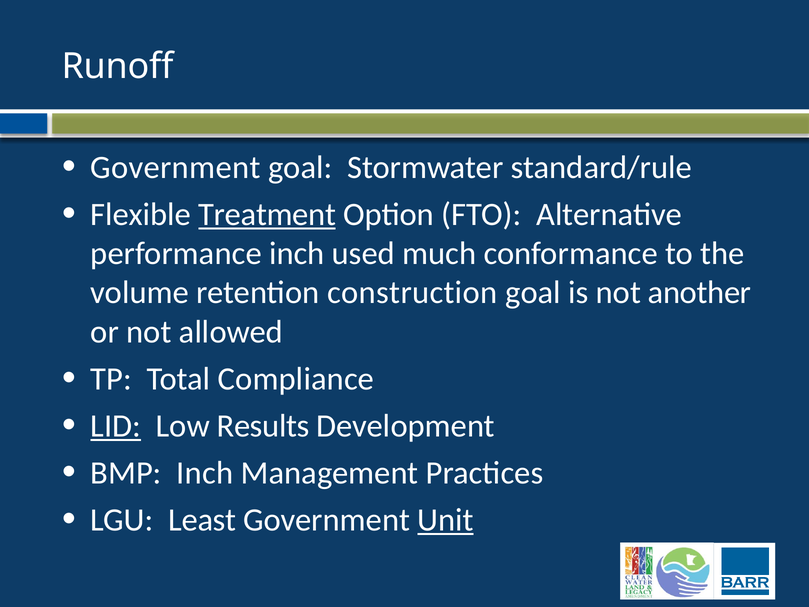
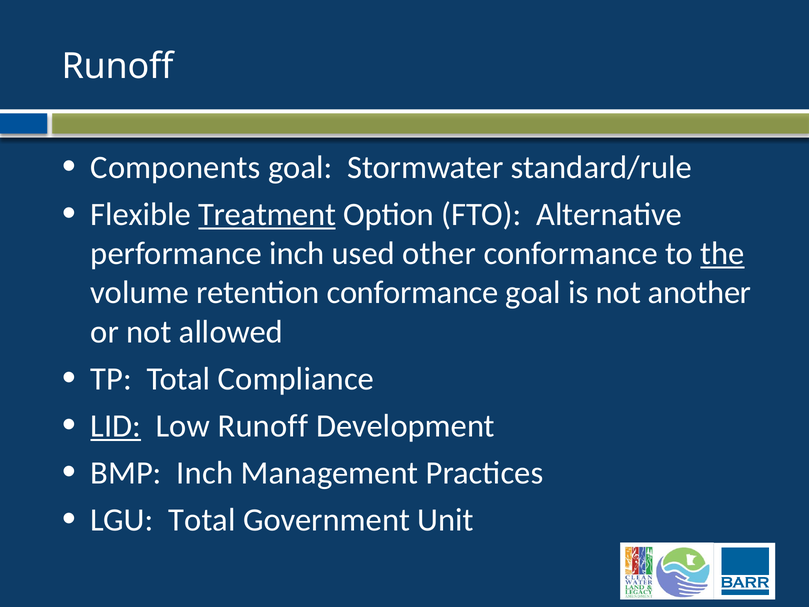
Government: Government -> Components (176, 167)
much: much -> other (439, 253)
the underline: none -> present (722, 253)
retention construction: construction -> conformance (413, 293)
Low Results: Results -> Runoff (263, 426)
LGU Least: Least -> Total (202, 520)
Unit underline: present -> none (445, 520)
